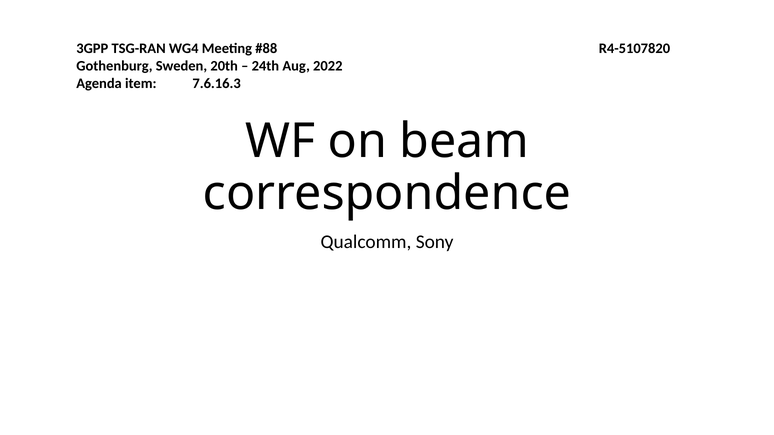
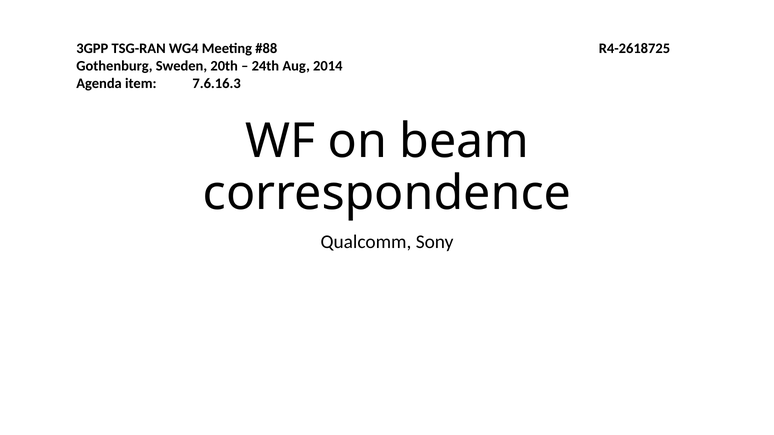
R4-5107820: R4-5107820 -> R4-2618725 (634, 48)
2022: 2022 -> 2014 (328, 66)
